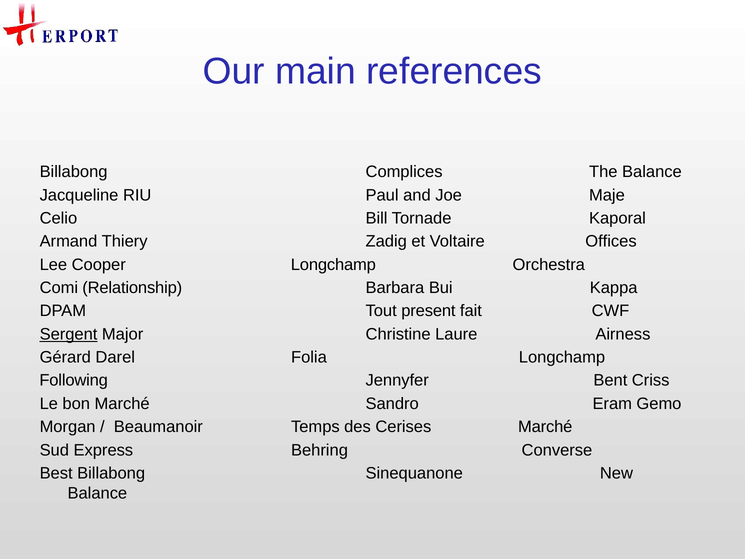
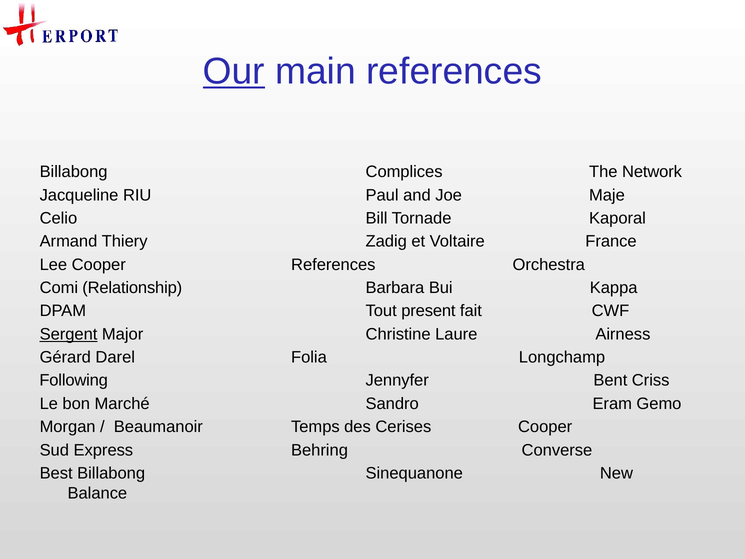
Our underline: none -> present (234, 72)
The Balance: Balance -> Network (652, 172)
Offices: Offices -> France (611, 241)
Cooper Longchamp: Longchamp -> References (333, 265)
Cerises Marché: Marché -> Cooper (545, 427)
